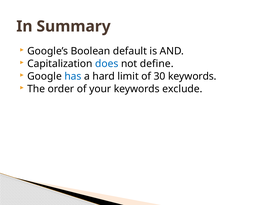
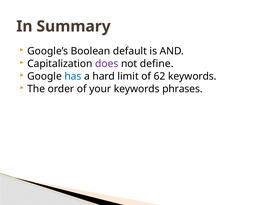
does colour: blue -> purple (107, 64)
30: 30 -> 62 (160, 76)
exclude: exclude -> phrases (182, 89)
